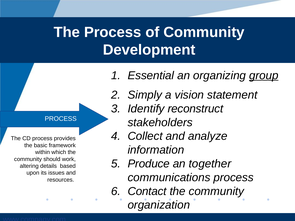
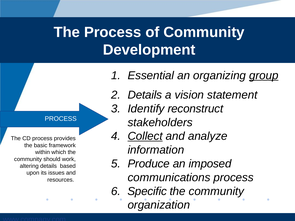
Simply: Simply -> Details (145, 95)
Collect underline: none -> present (145, 136)
together: together -> imposed (210, 164)
Contact: Contact -> Specific (147, 191)
